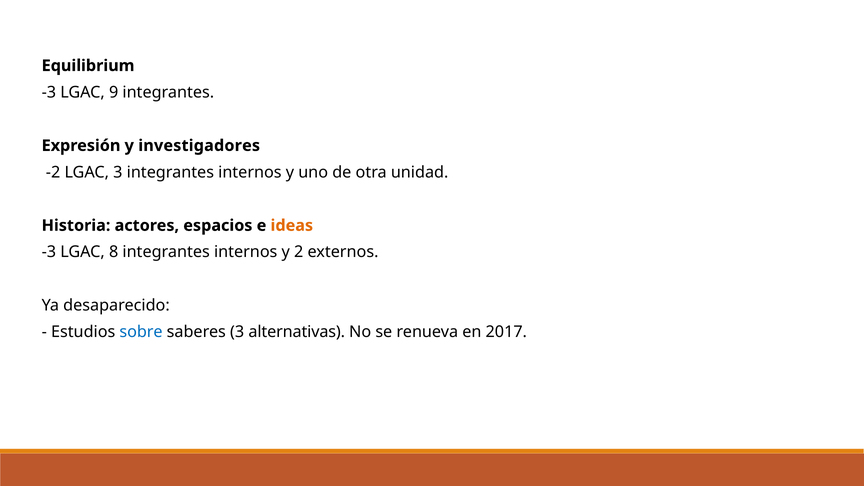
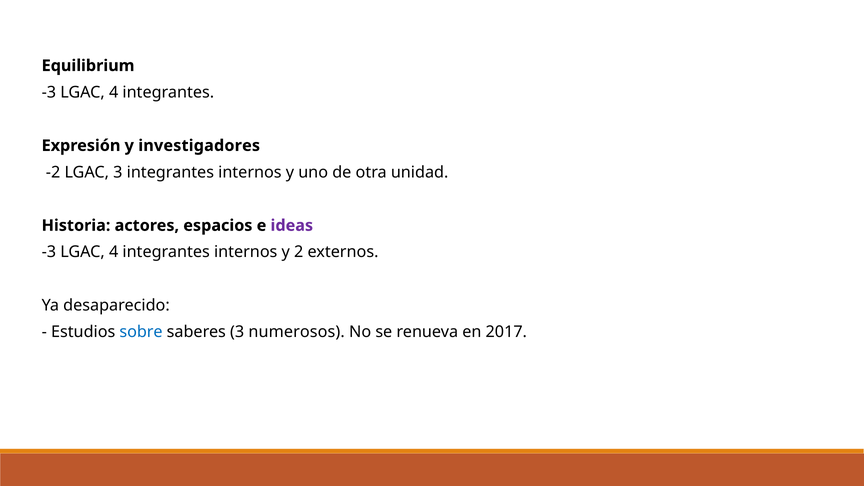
9: 9 -> 4 (114, 92)
ideas colour: orange -> purple (292, 226)
8: 8 -> 4 (114, 252)
alternativas: alternativas -> numerosos (297, 332)
